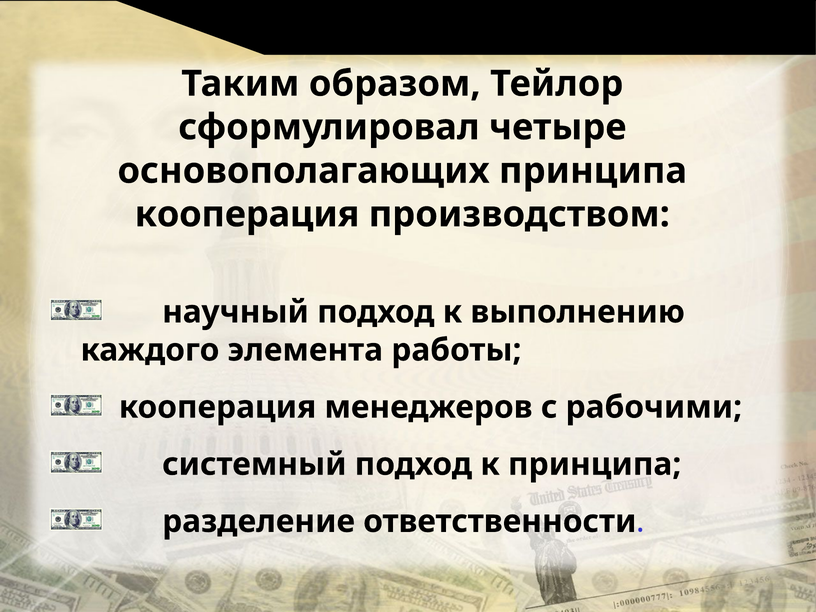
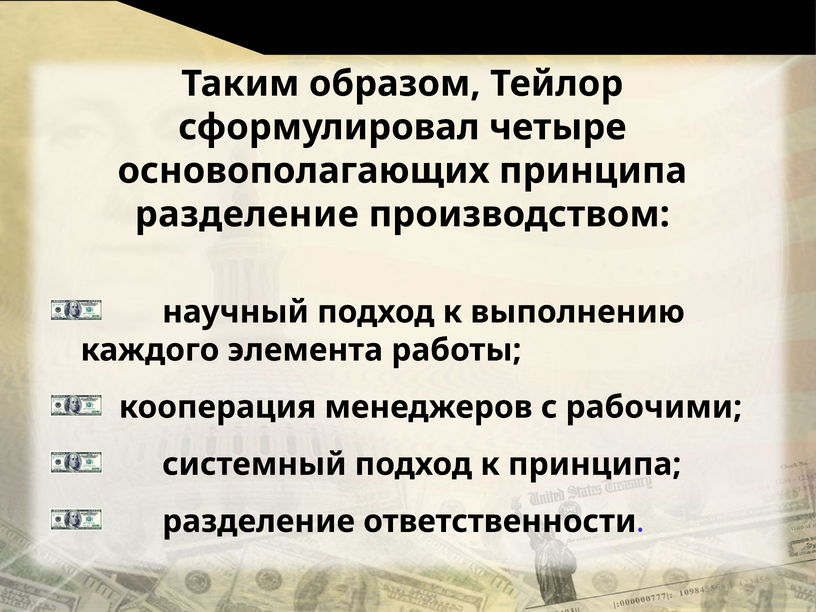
кооперация: кооперация -> разделение (247, 214)
